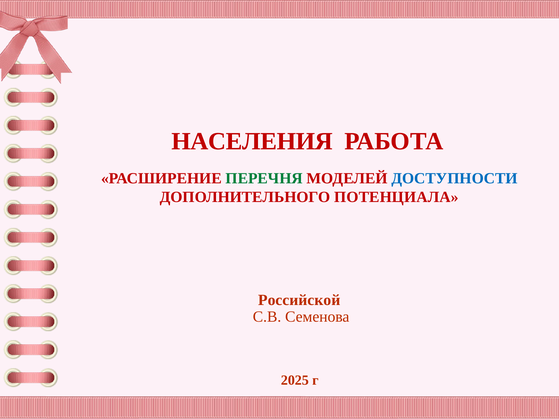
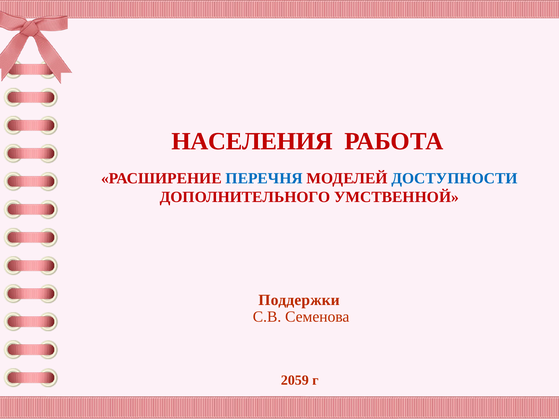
ПЕРЕЧНЯ colour: green -> blue (264, 179)
ПОТЕНЦИАЛА: ПОТЕНЦИАЛА -> УМСТВЕННОЙ (396, 197)
Российской: Российской -> Поддержки (299, 300)
2025: 2025 -> 2059 (295, 381)
